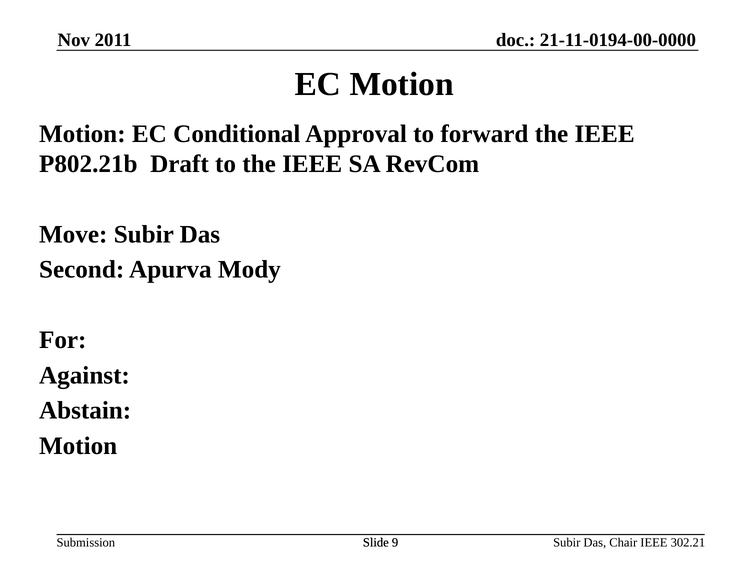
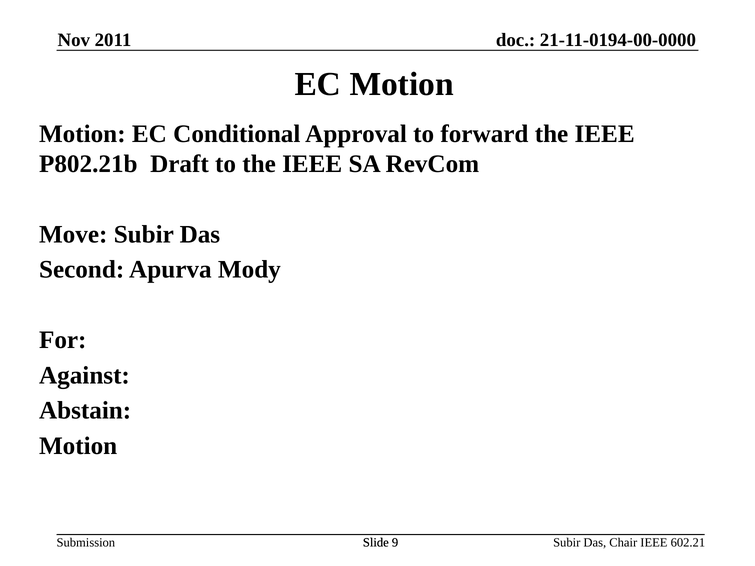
302.21: 302.21 -> 602.21 (688, 543)
